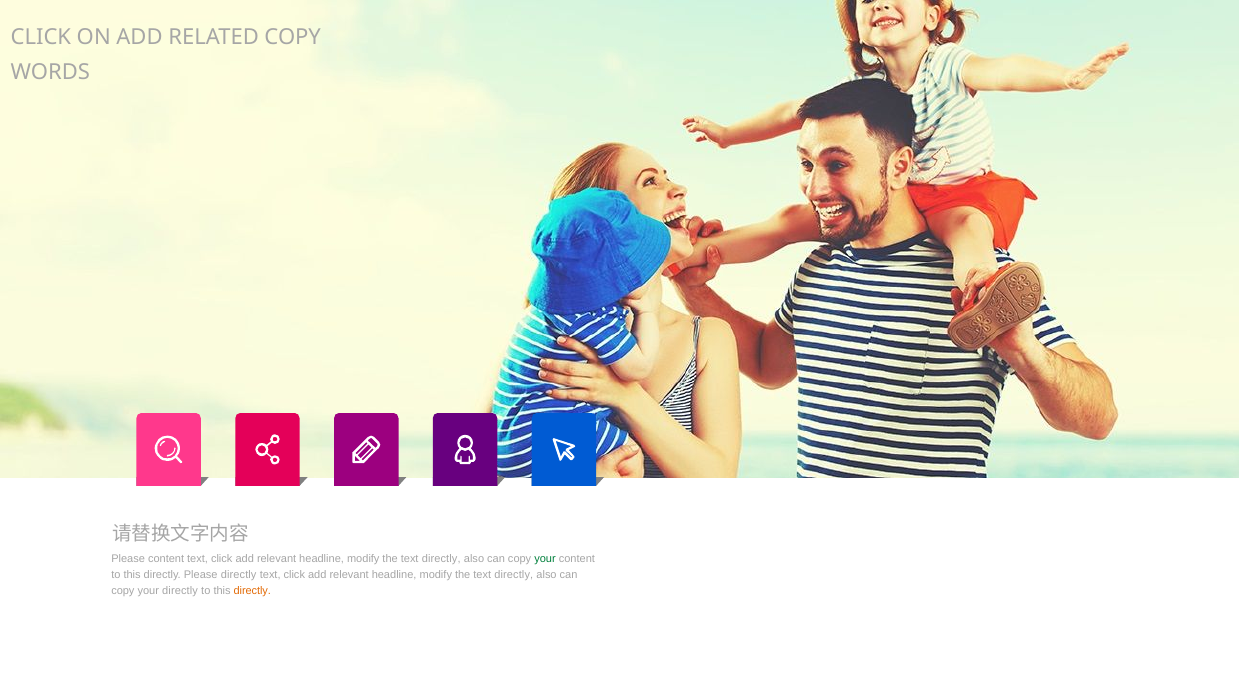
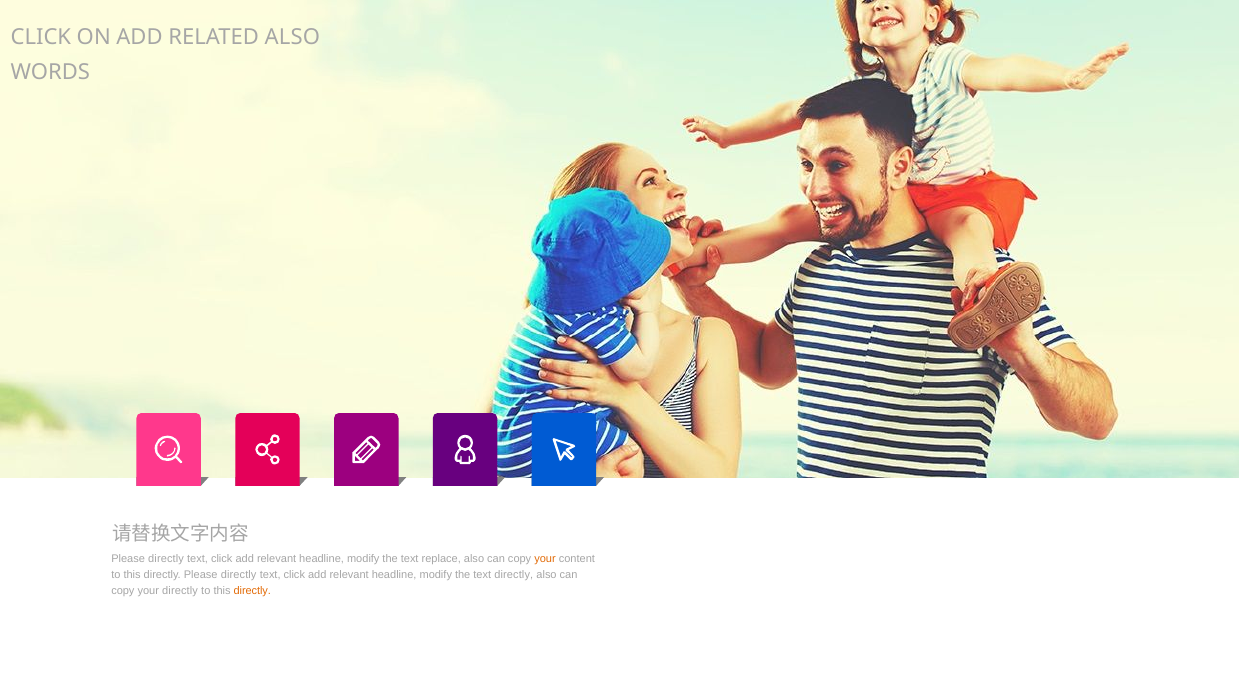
RELATED COPY: COPY -> ALSO (292, 38)
content: content -> directly (166, 559)
directly: directly -> replace (441, 559)
your colour: green -> orange (545, 559)
